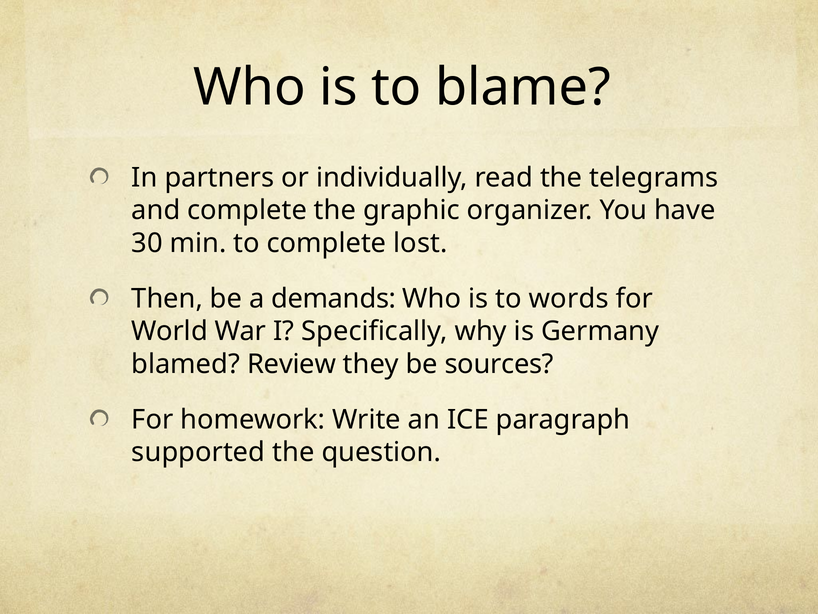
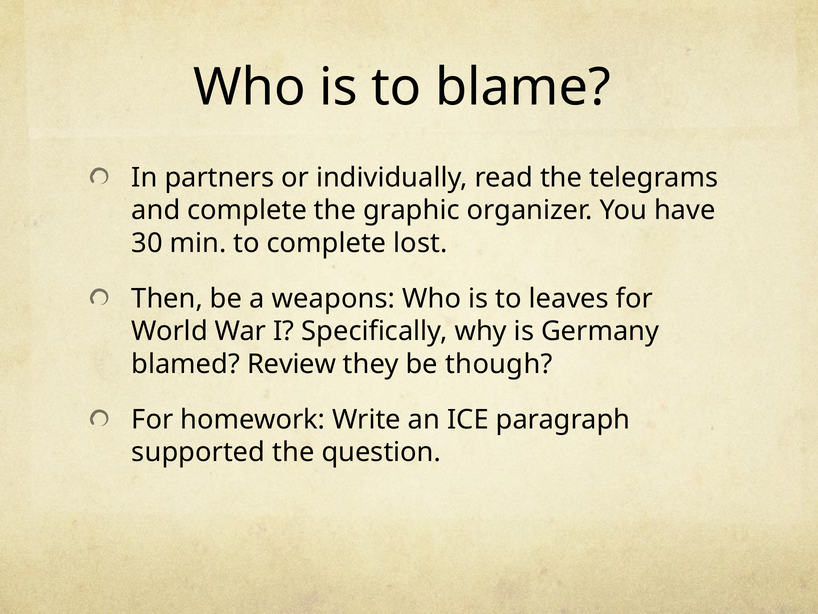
demands: demands -> weapons (333, 298)
words: words -> leaves (569, 298)
sources: sources -> though (499, 364)
